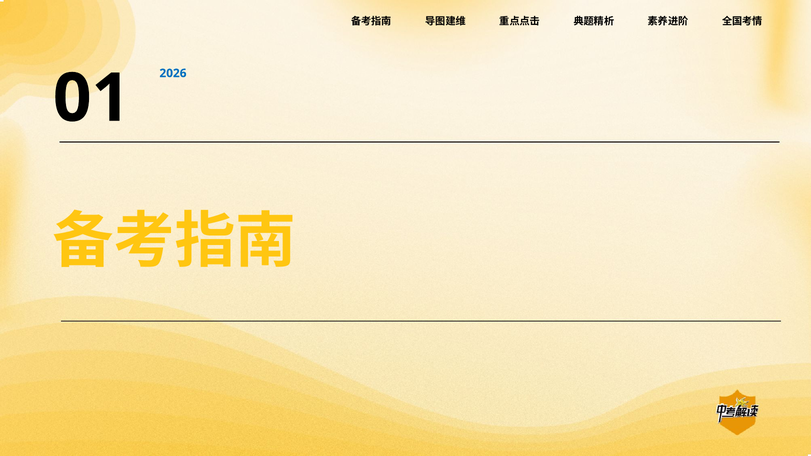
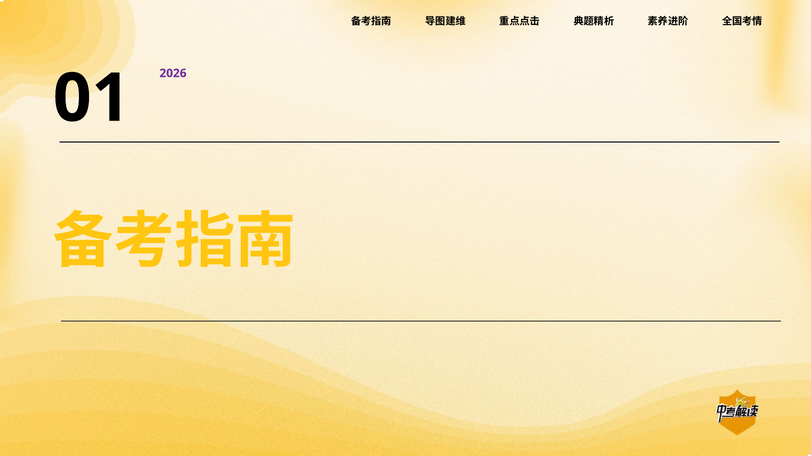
2026 colour: blue -> purple (173, 73)
